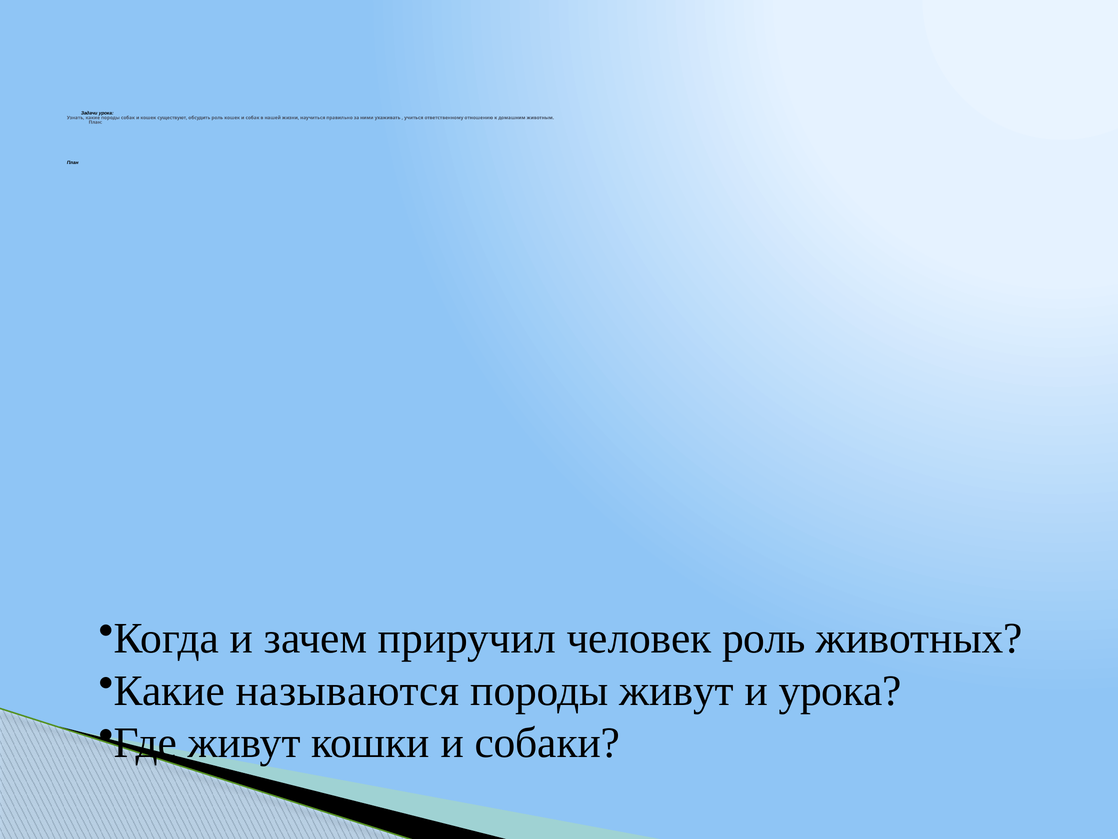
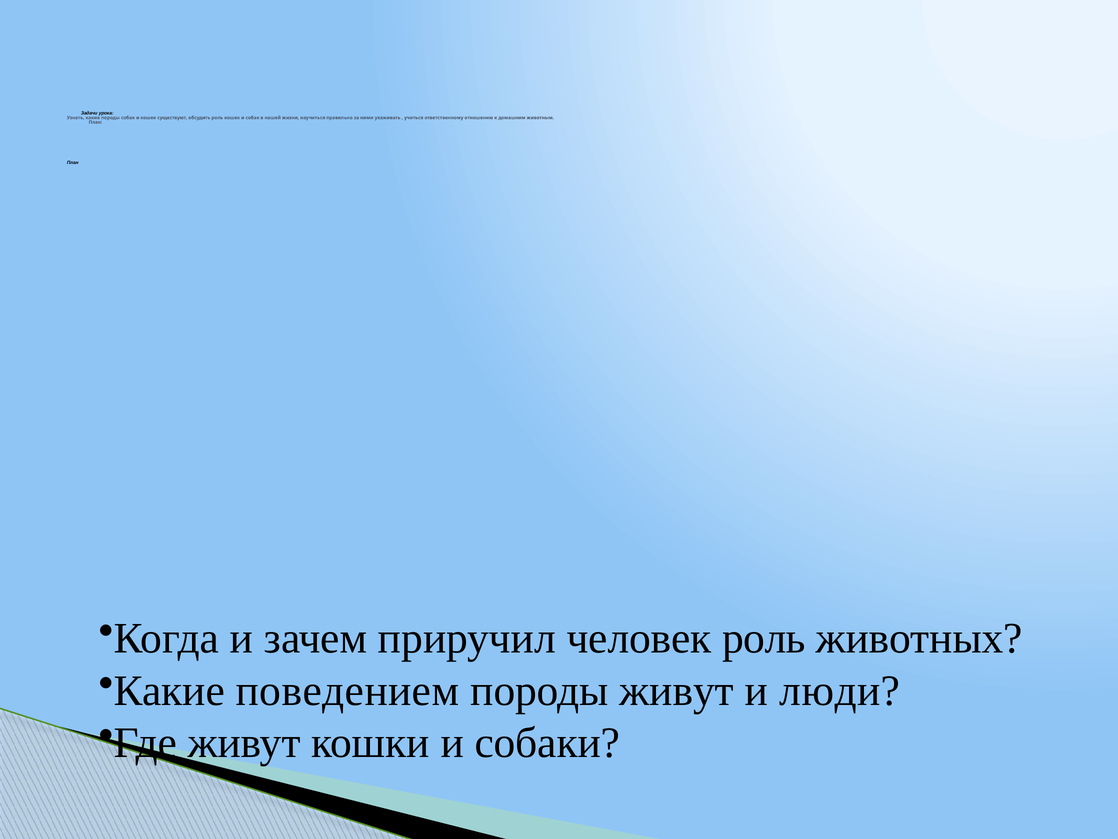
называются: называются -> поведением (347, 690)
и урока: урока -> люди (840, 690)
